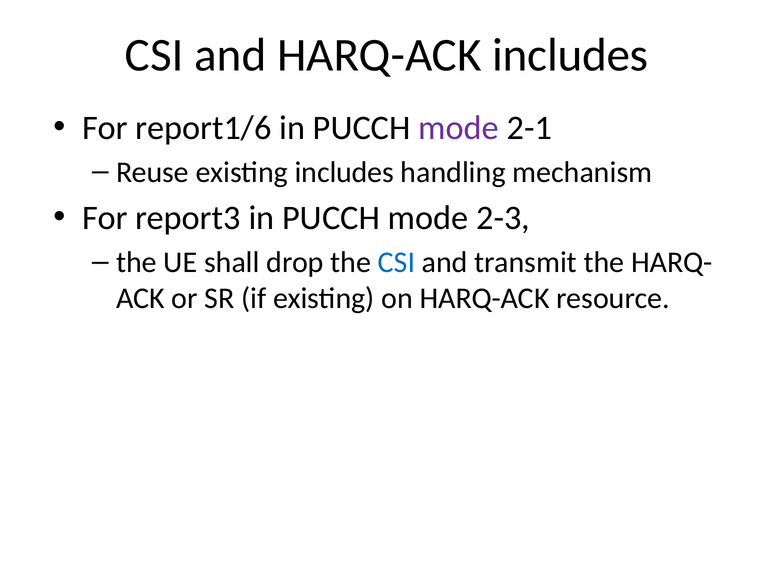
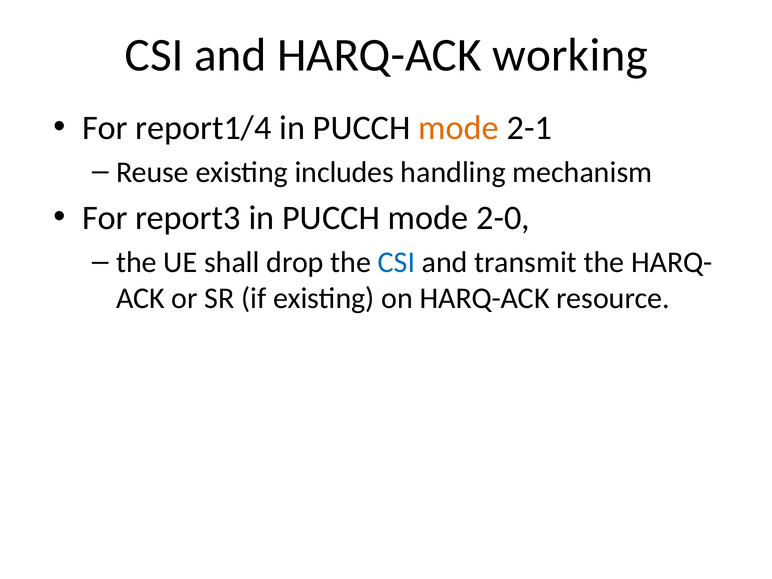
HARQ-ACK includes: includes -> working (570, 55)
report1/6: report1/6 -> report1/4 (203, 128)
mode colour: purple -> orange (459, 128)
2-3: 2-3 -> 2-0 (503, 218)
